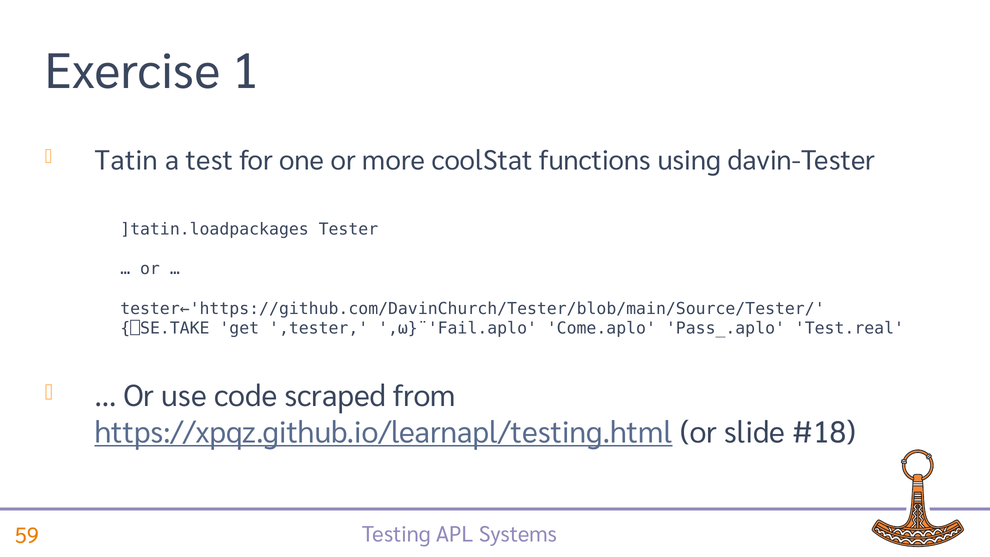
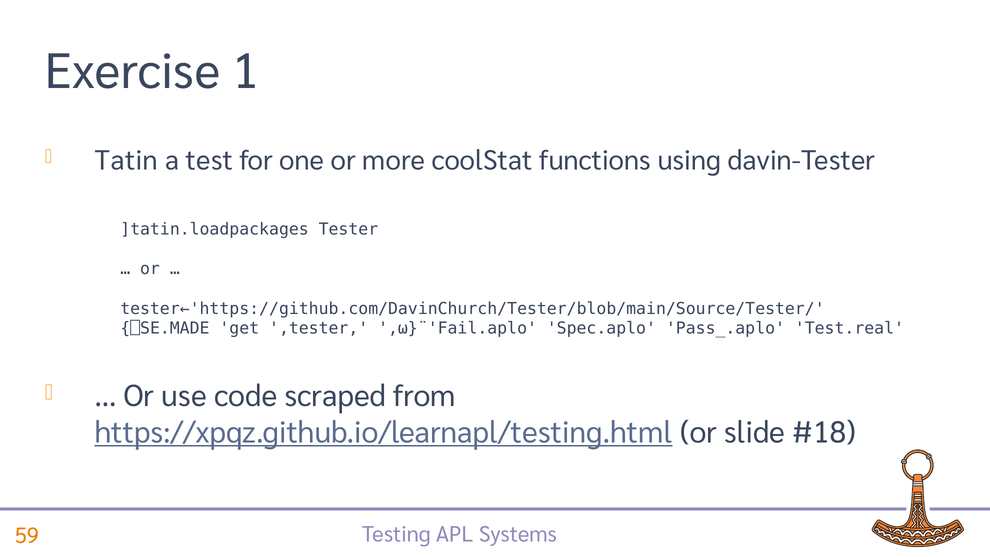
⎕SE.TAKE: ⎕SE.TAKE -> ⎕SE.MADE (165, 328)
Come.aplo: Come.aplo -> Spec.aplo (601, 328)
